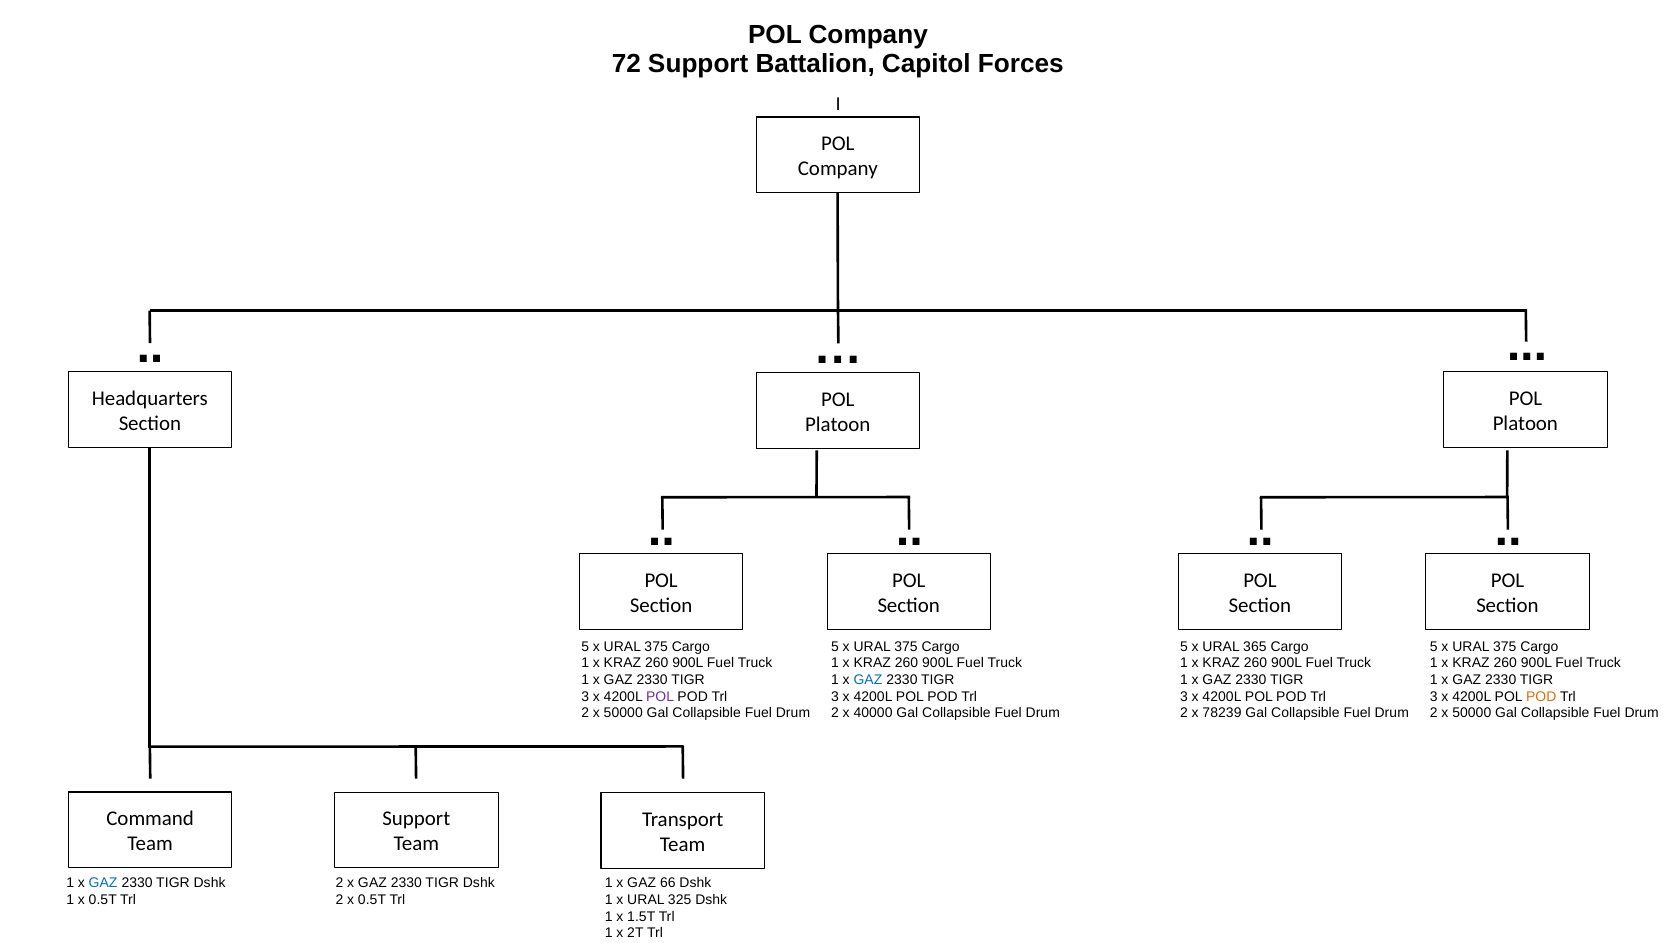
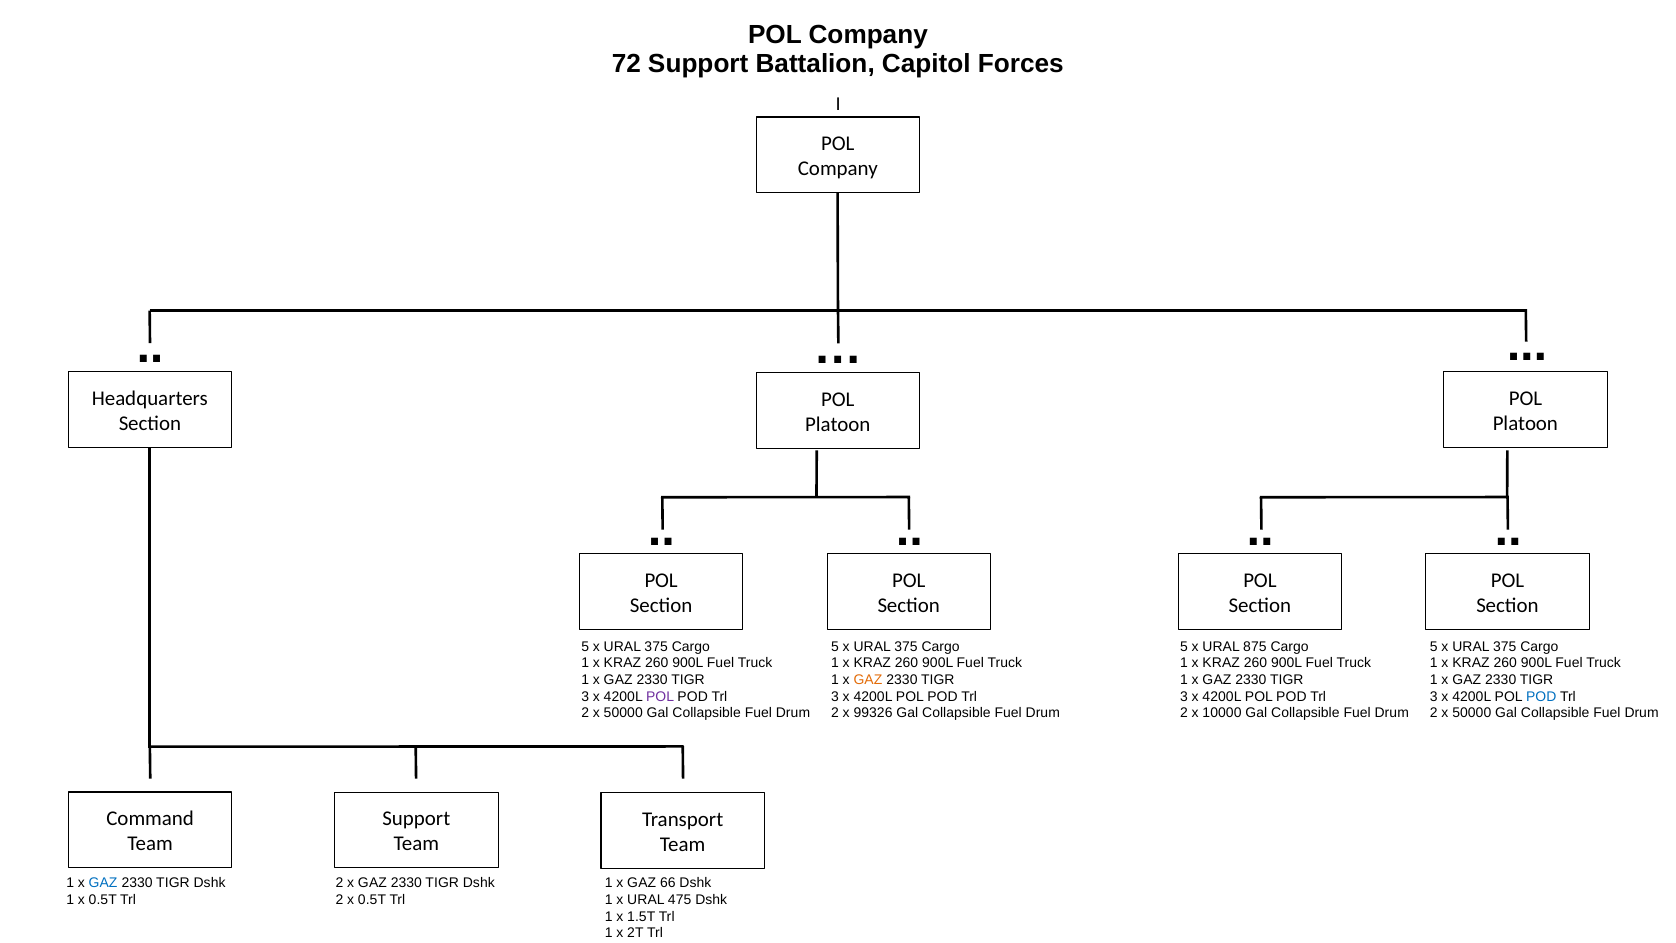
365: 365 -> 875 (1255, 646)
GAZ colour: blue -> orange (868, 680)
POD colour: orange -> blue (1541, 696)
40000: 40000 -> 99326 (873, 713)
78239: 78239 -> 10000 (1222, 713)
325: 325 -> 475 (680, 899)
